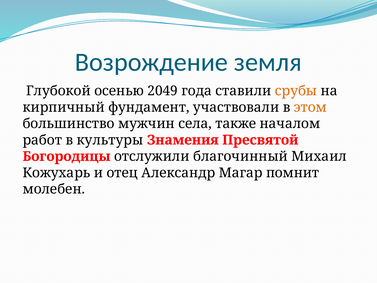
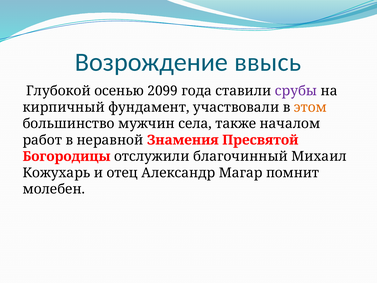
земля: земля -> ввысь (268, 62)
2049: 2049 -> 2099 (163, 91)
срубы colour: orange -> purple (296, 91)
культуры: культуры -> неравной (110, 140)
